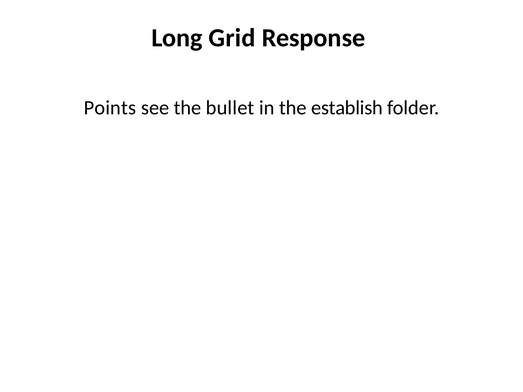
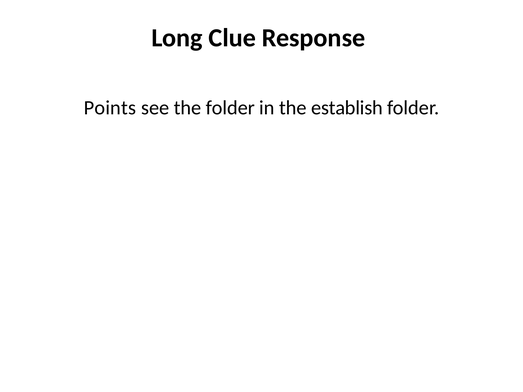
Grid: Grid -> Clue (232, 38)
the bullet: bullet -> folder (230, 108)
